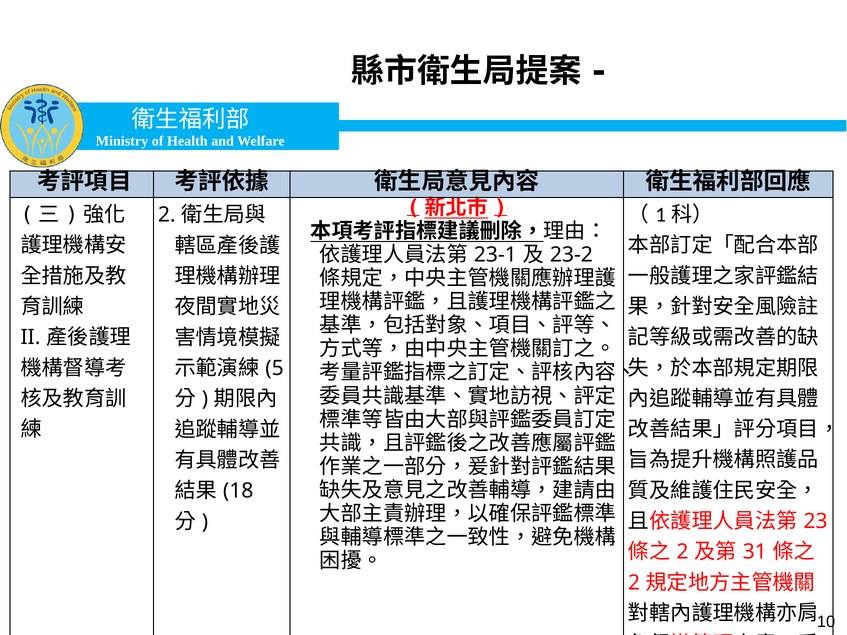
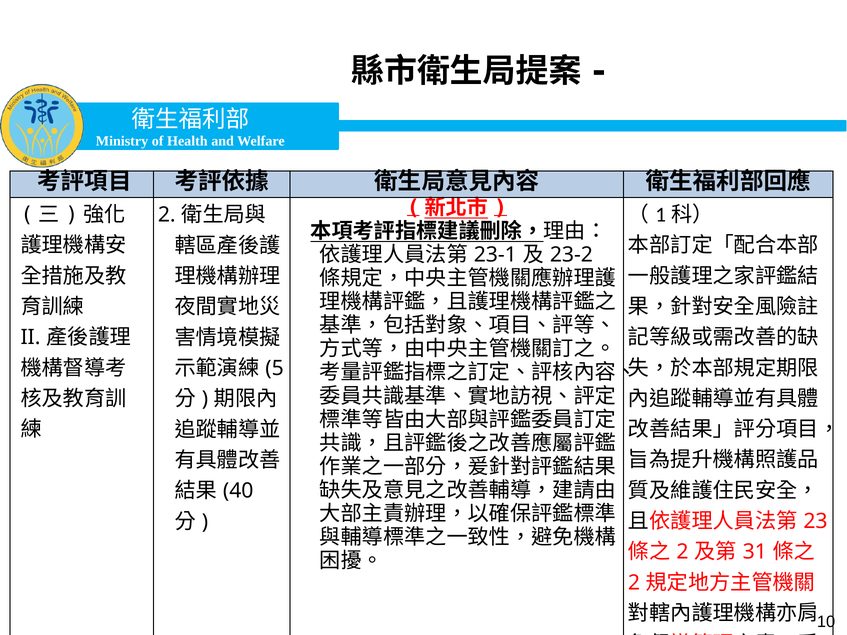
18: 18 -> 40 (238, 491)
